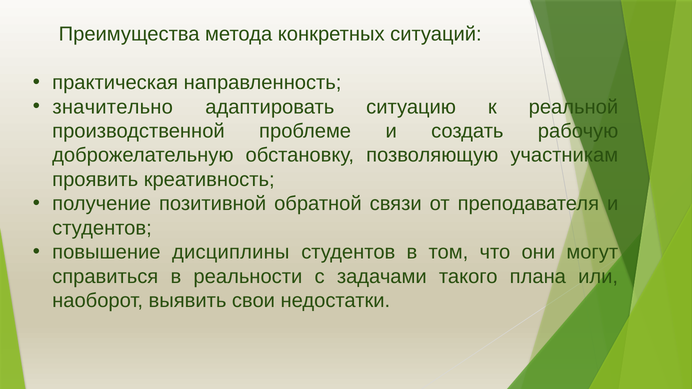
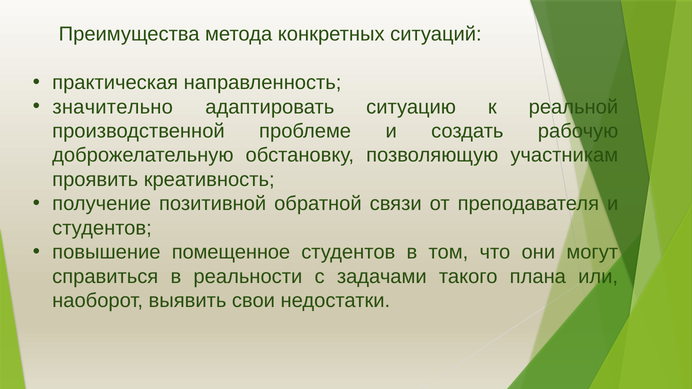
дисциплины: дисциплины -> помещенное (231, 252)
